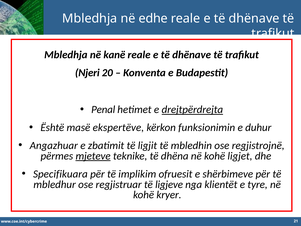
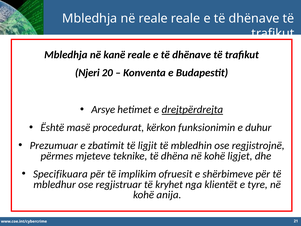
në edhe: edhe -> reale (153, 18)
Penal: Penal -> Arsye (103, 110)
ekspertëve: ekspertëve -> procedurat (118, 127)
Angazhuar: Angazhuar -> Prezumuar (54, 145)
mjeteve underline: present -> none (93, 156)
ligjeve: ligjeve -> kryhet (169, 184)
kryer: kryer -> anija (169, 195)
